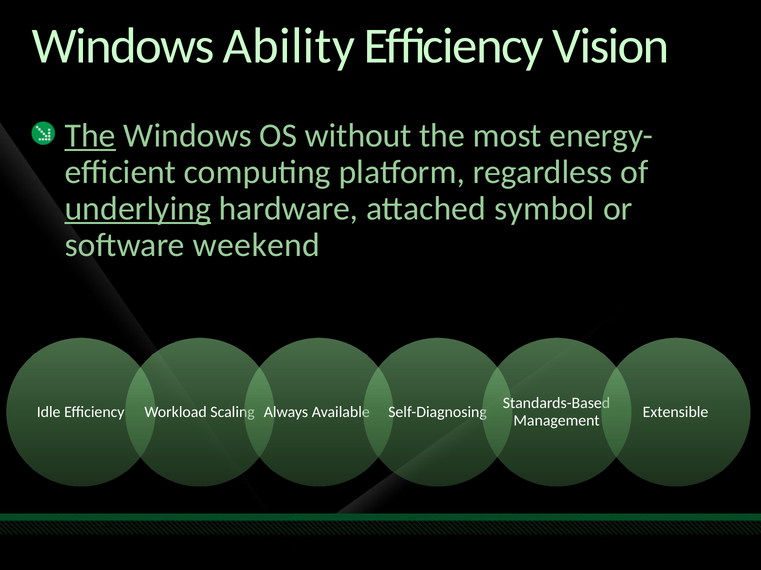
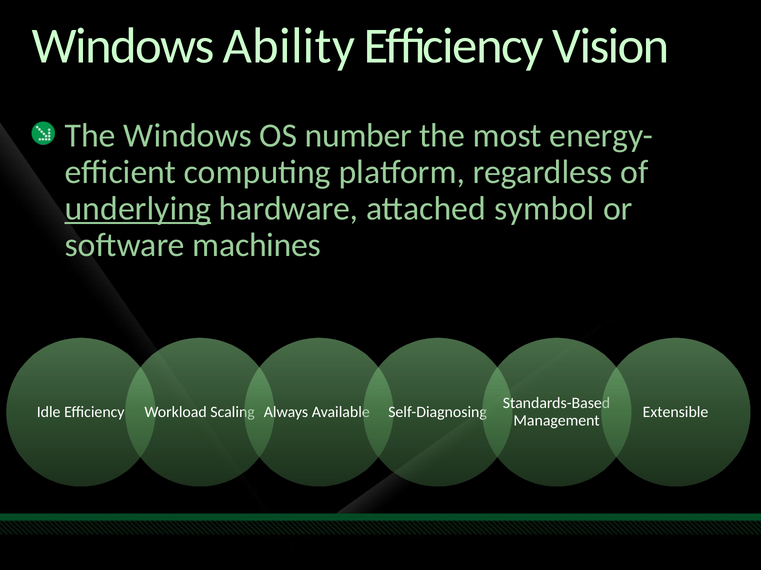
The underline: present -> none (90, 136)
without: without -> number (358, 136)
weekend: weekend -> machines (257, 245)
